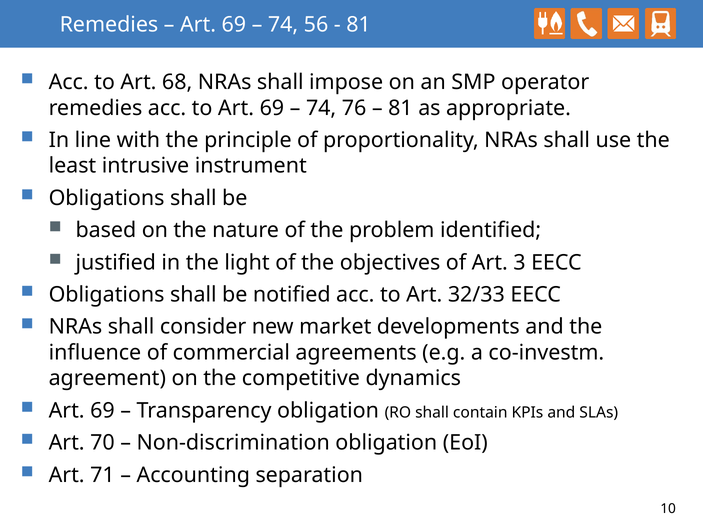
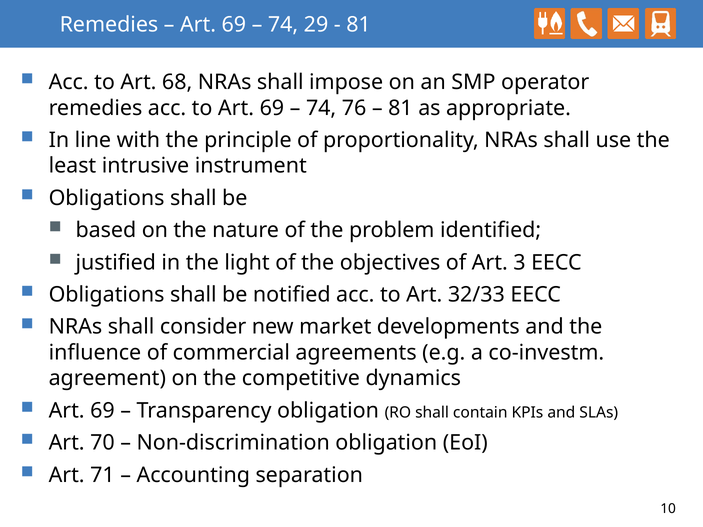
56: 56 -> 29 (316, 25)
